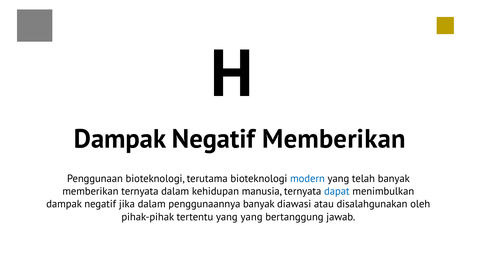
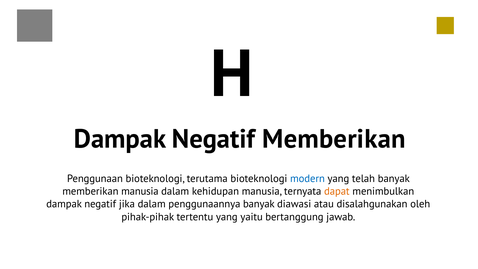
memberikan ternyata: ternyata -> manusia (140, 191)
dapat colour: blue -> orange (337, 191)
yang yang: yang -> yaitu (252, 217)
